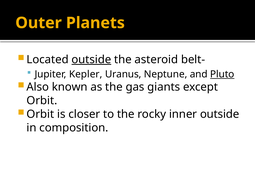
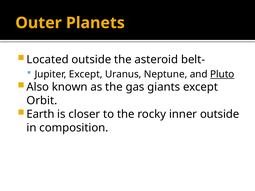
outside underline: present -> none (91, 60)
Jupiter Kepler: Kepler -> Except (86, 74)
Orbit: Orbit -> Earth (40, 114)
